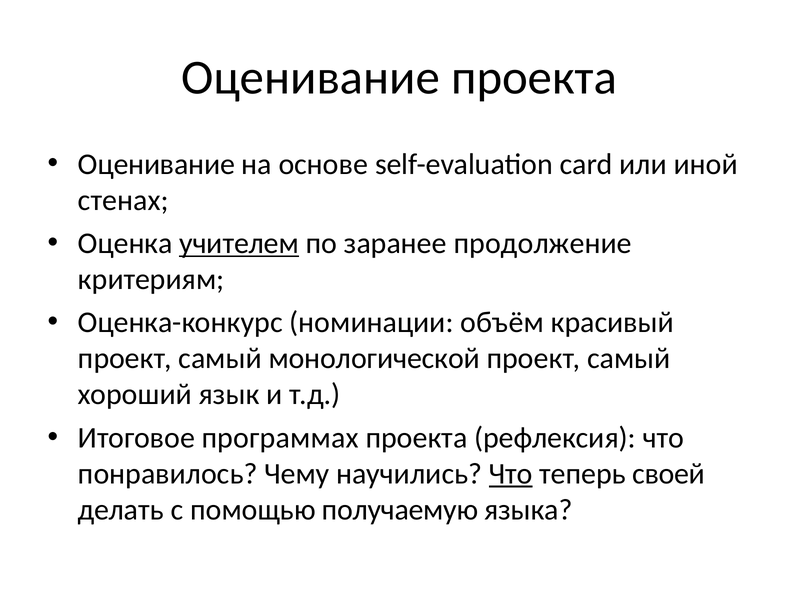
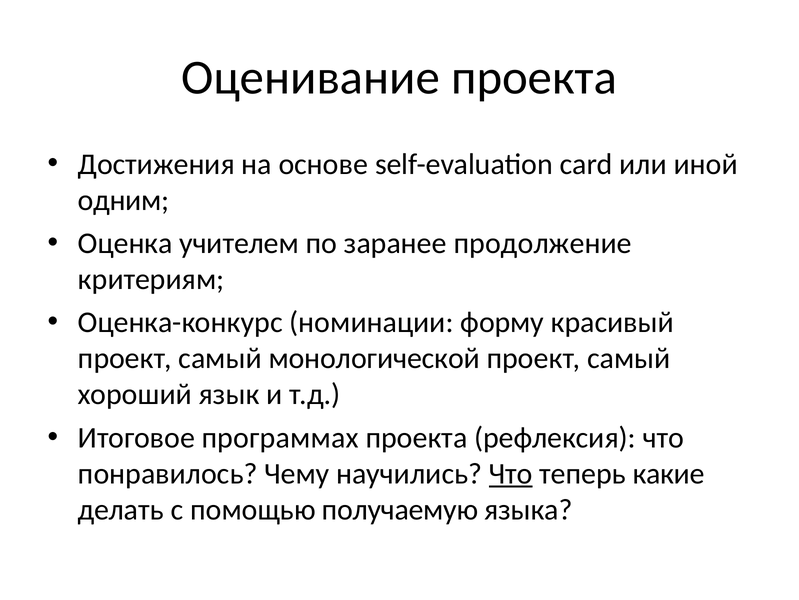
Оценивание: Оценивание -> Достижения (156, 164)
стенах: стенах -> одним (123, 200)
учителем underline: present -> none (239, 243)
объём: объём -> форму (502, 322)
своей: своей -> какие (669, 473)
